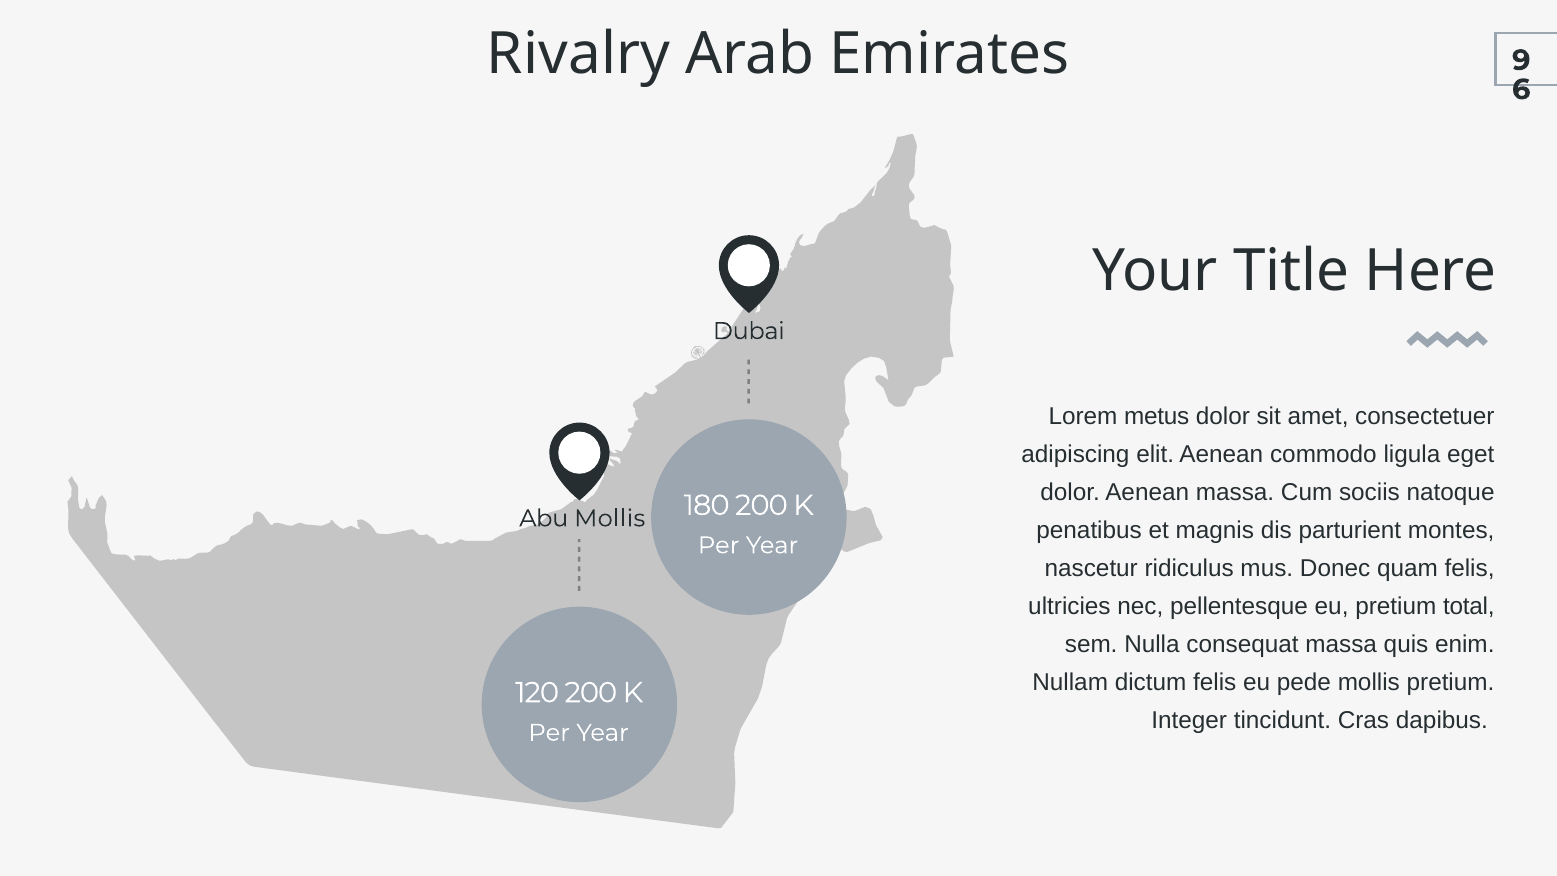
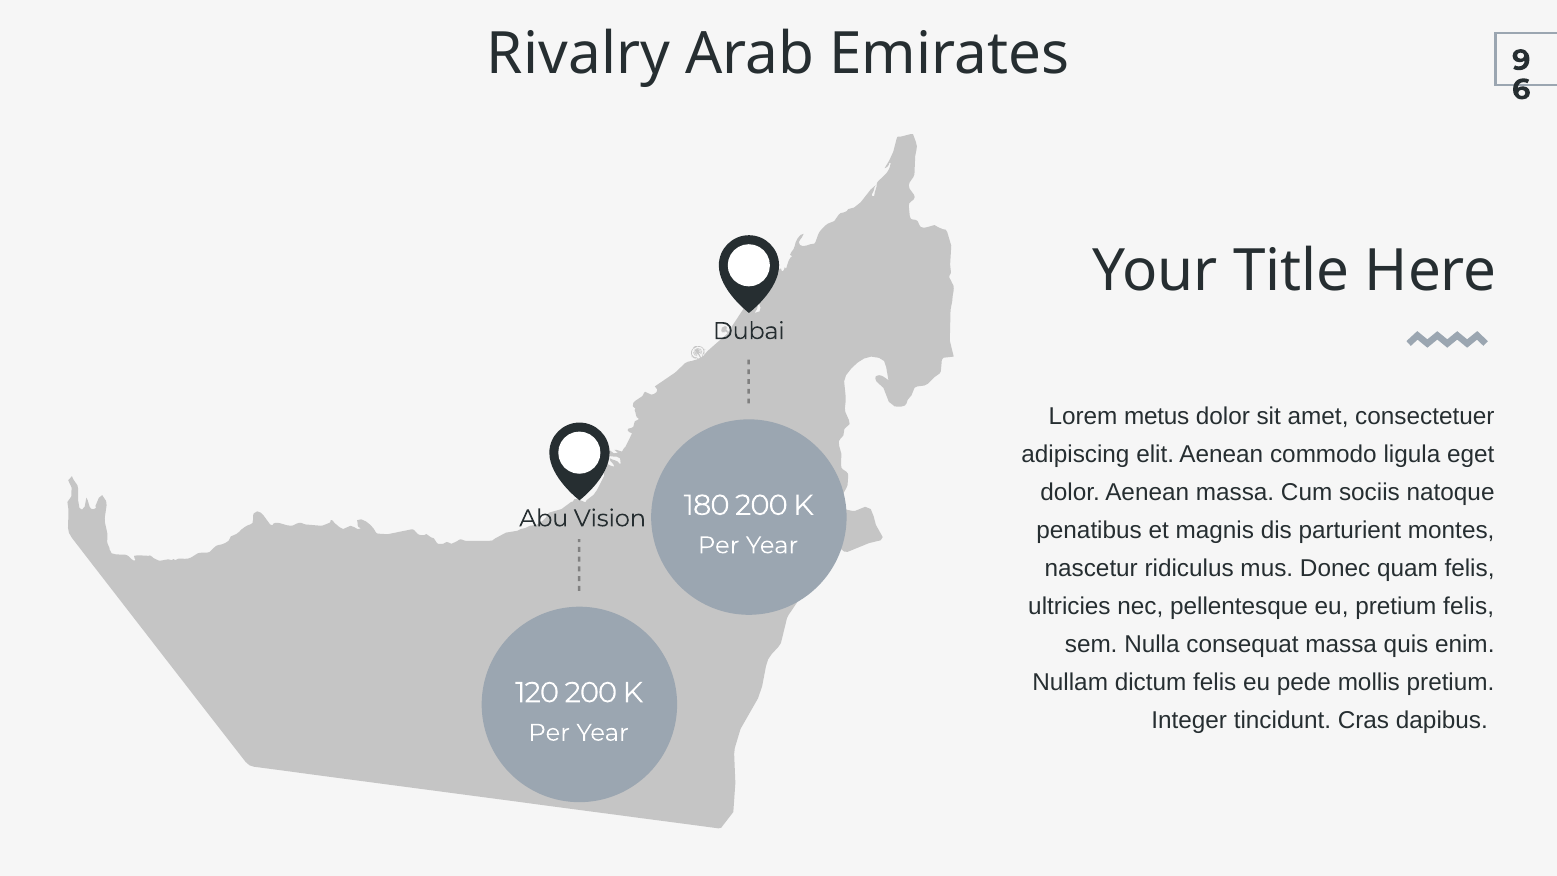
Abu Mollis: Mollis -> Vision (610, 518)
pretium total: total -> felis (1469, 606)
